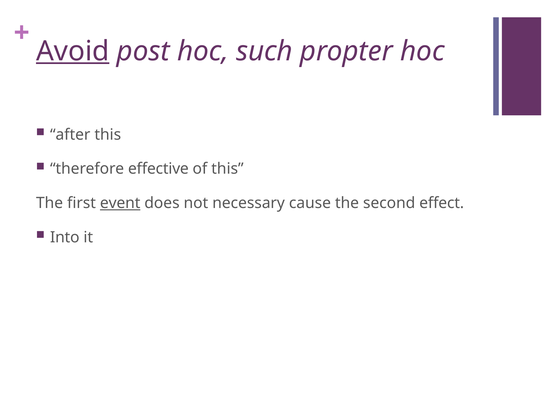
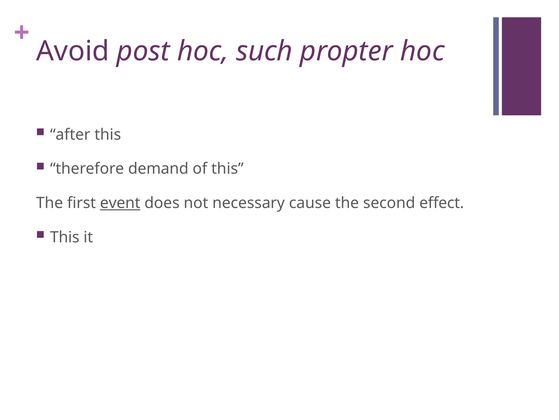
Avoid underline: present -> none (73, 51)
effective: effective -> demand (158, 168)
Into: Into -> This (65, 237)
